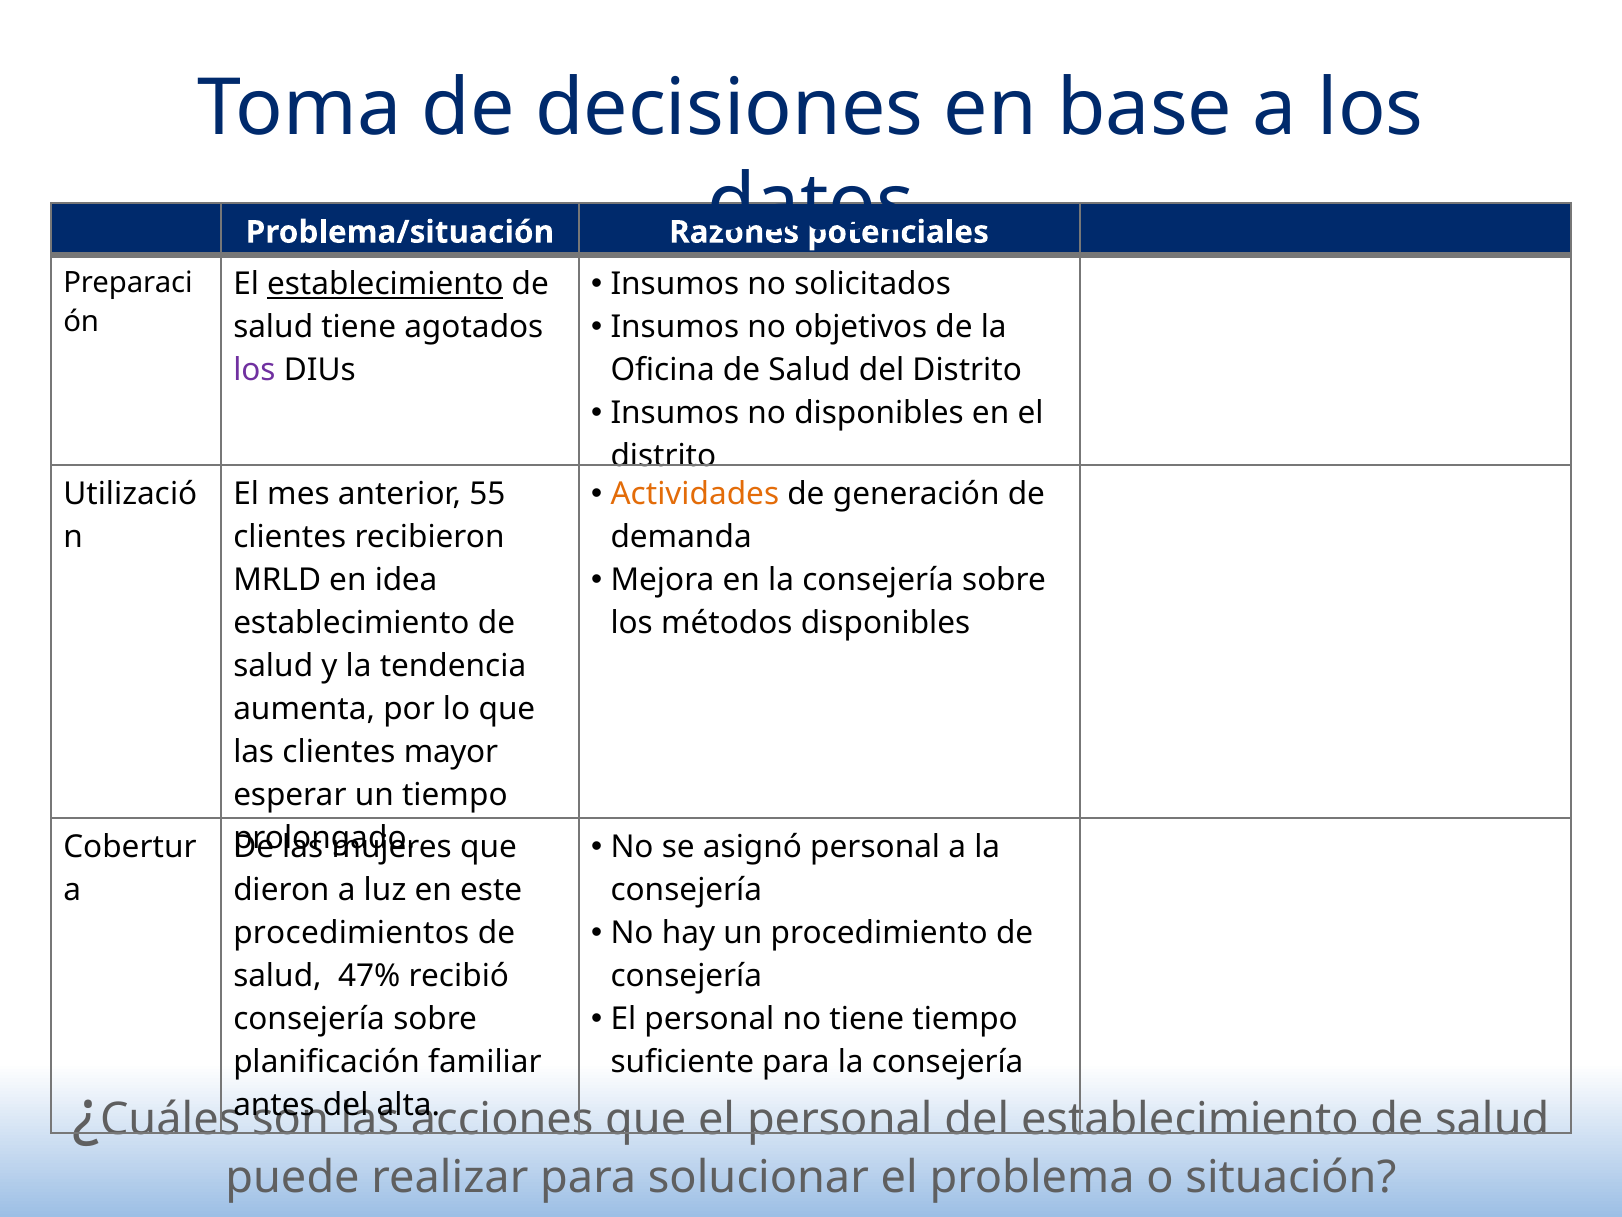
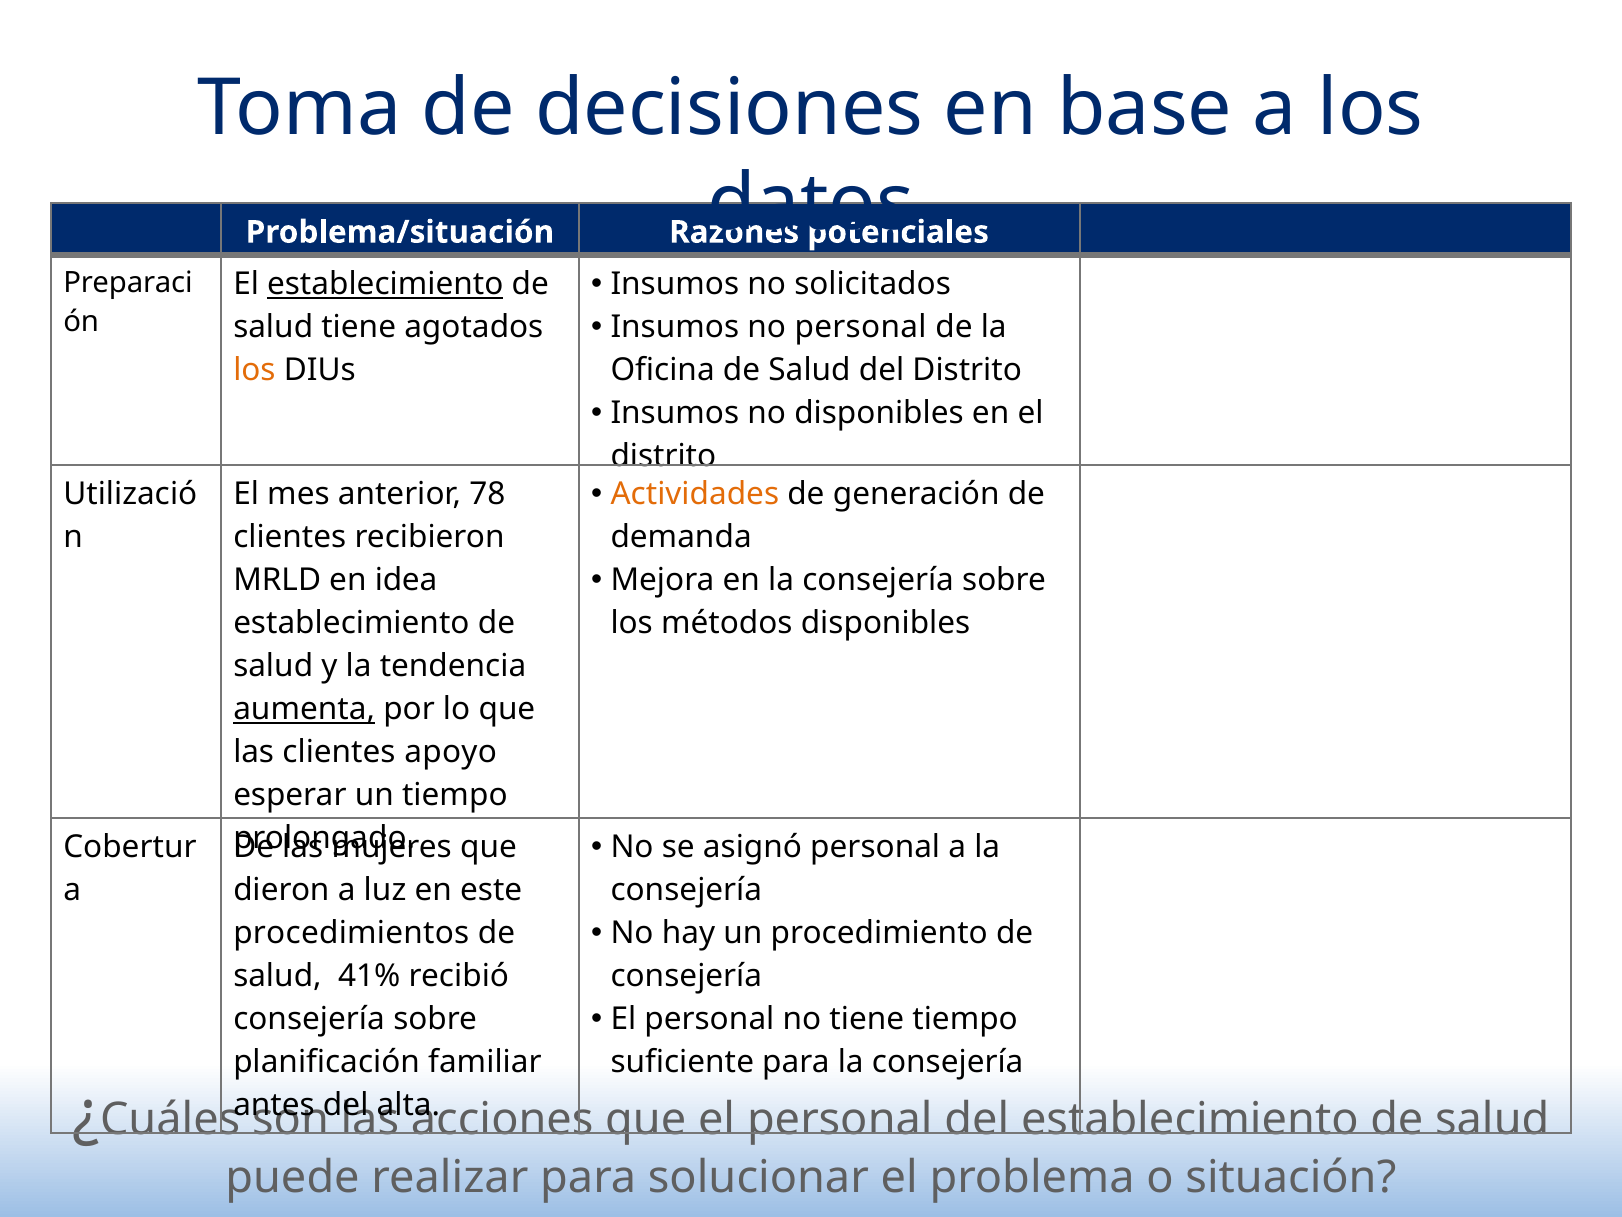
no objetivos: objetivos -> personal (861, 327)
los colour: purple -> orange (254, 370)
55: 55 -> 78 (487, 494)
aumenta underline: none -> present (304, 709)
mayor: mayor -> apoyo (451, 752)
47%: 47% -> 41% (369, 976)
